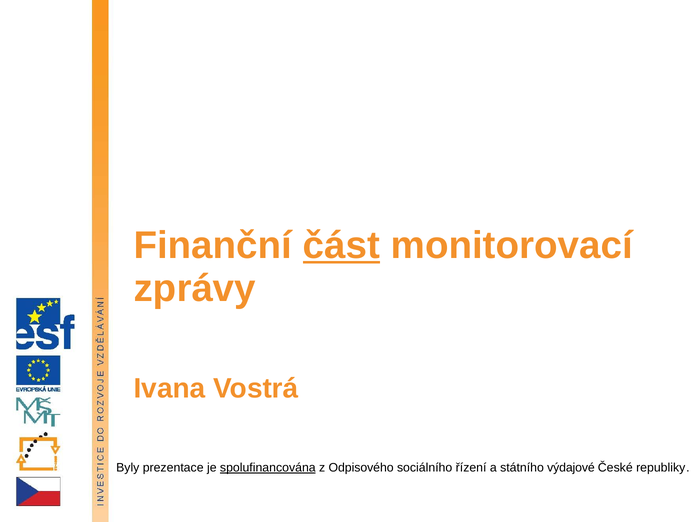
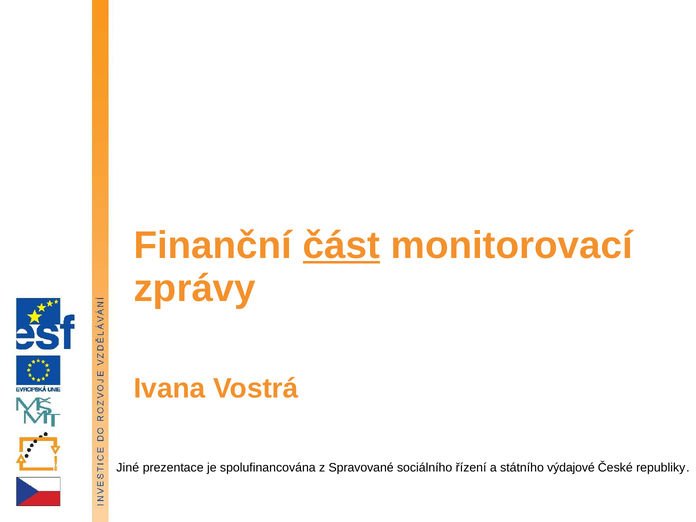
Byly: Byly -> Jiné (128, 468)
spolufinancována underline: present -> none (268, 468)
Odpisového: Odpisového -> Spravované (361, 468)
